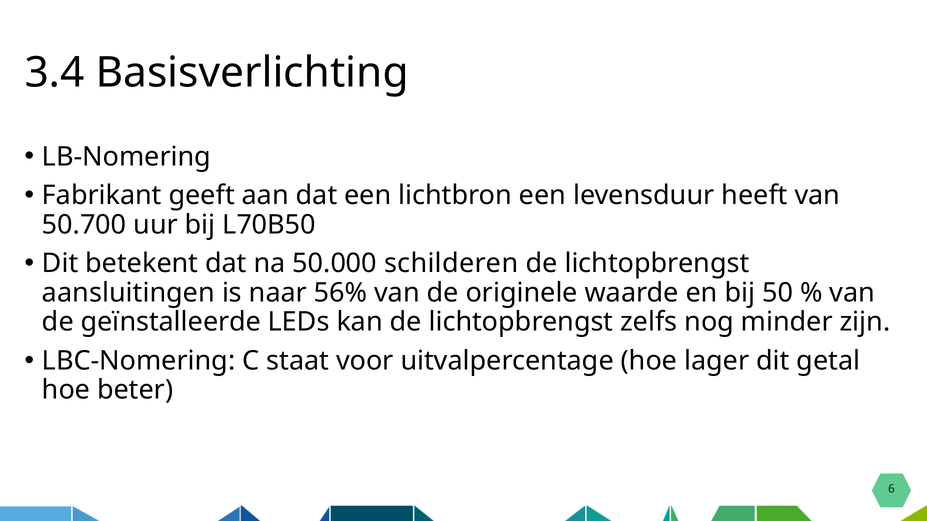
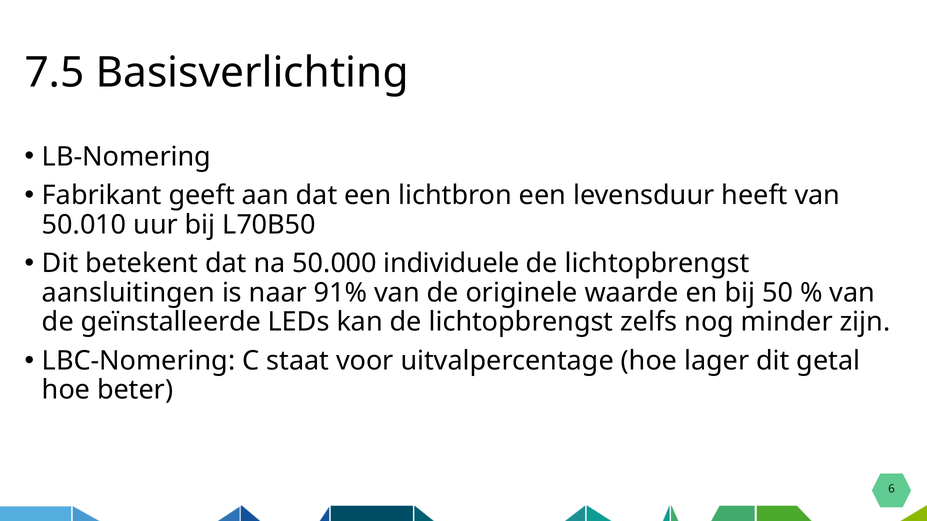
3.4: 3.4 -> 7.5 (55, 73)
50.700: 50.700 -> 50.010 (84, 225)
schilderen: schilderen -> individuele (451, 264)
56%: 56% -> 91% (341, 293)
